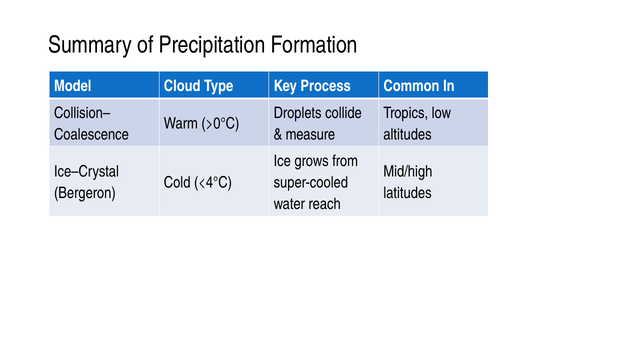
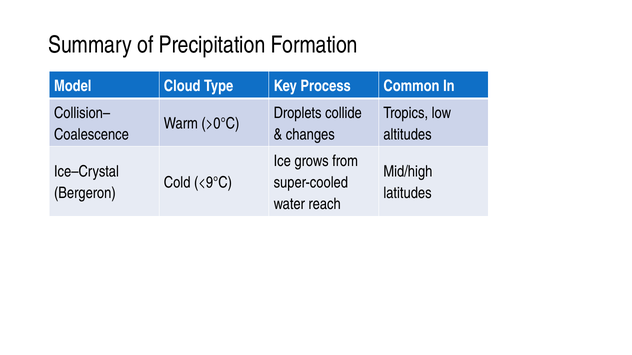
measure: measure -> changes (310, 135)
<4°C: <4°C -> <9°C (213, 183)
